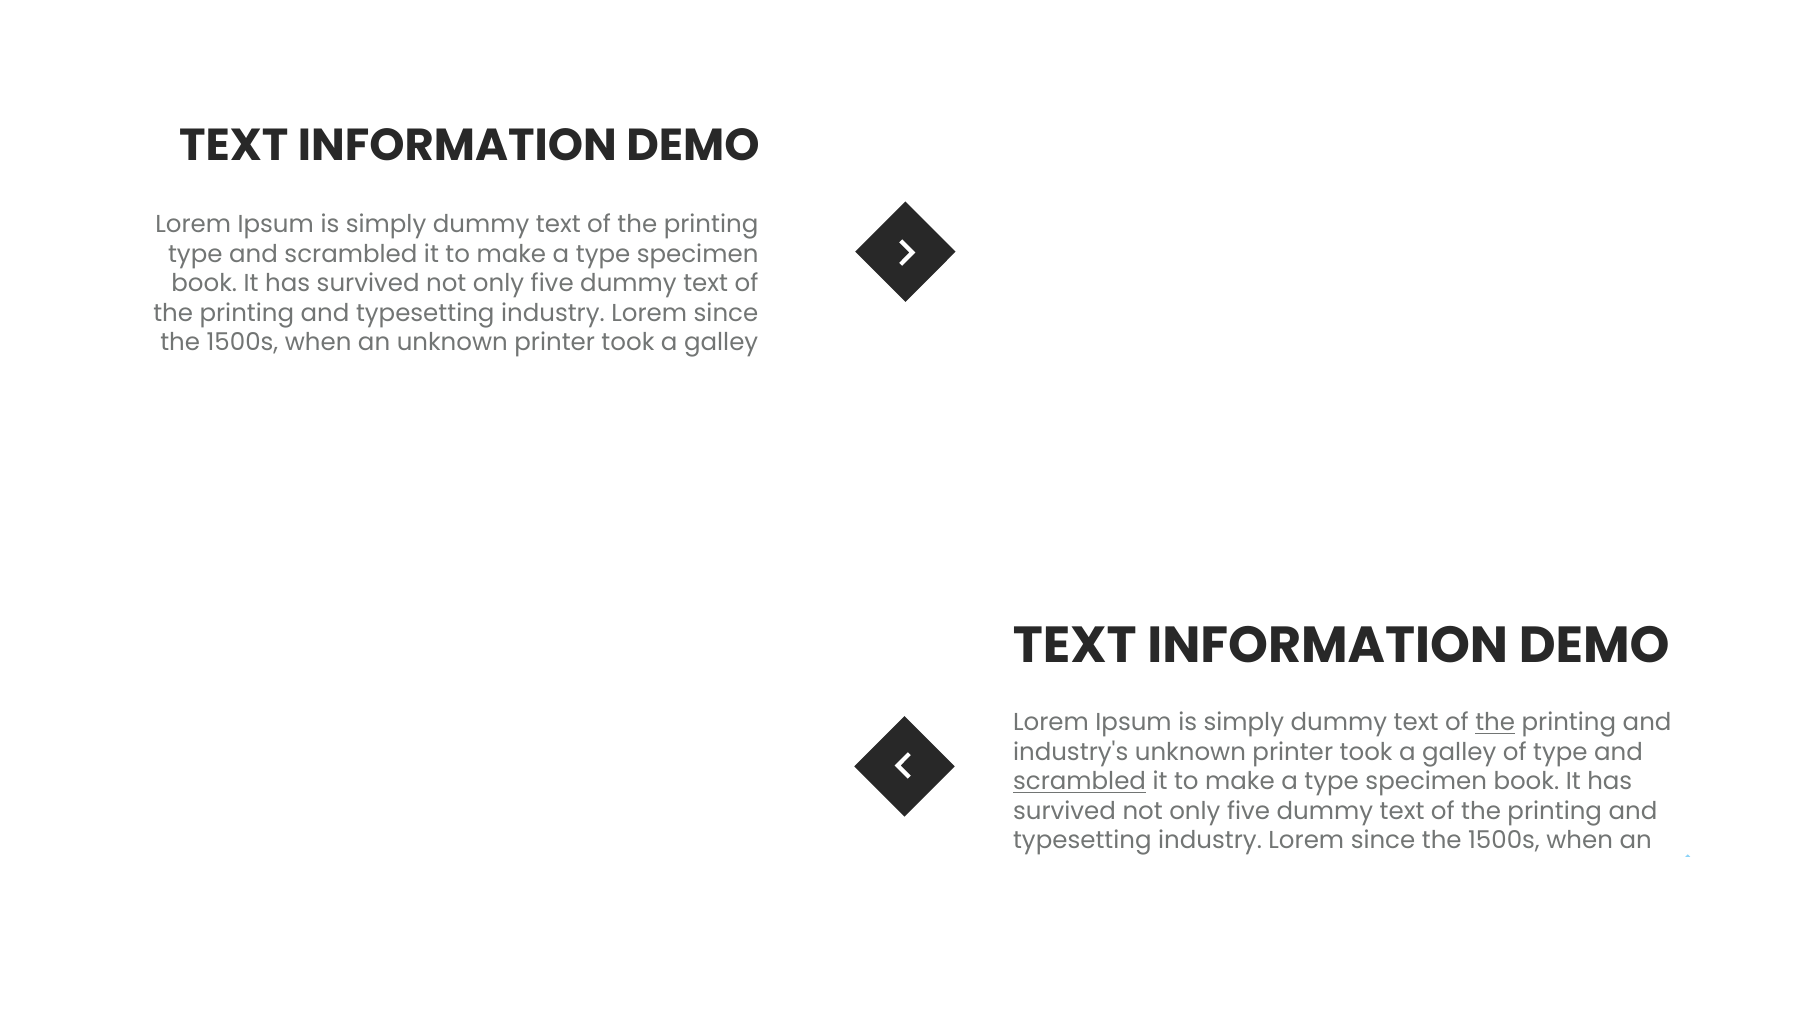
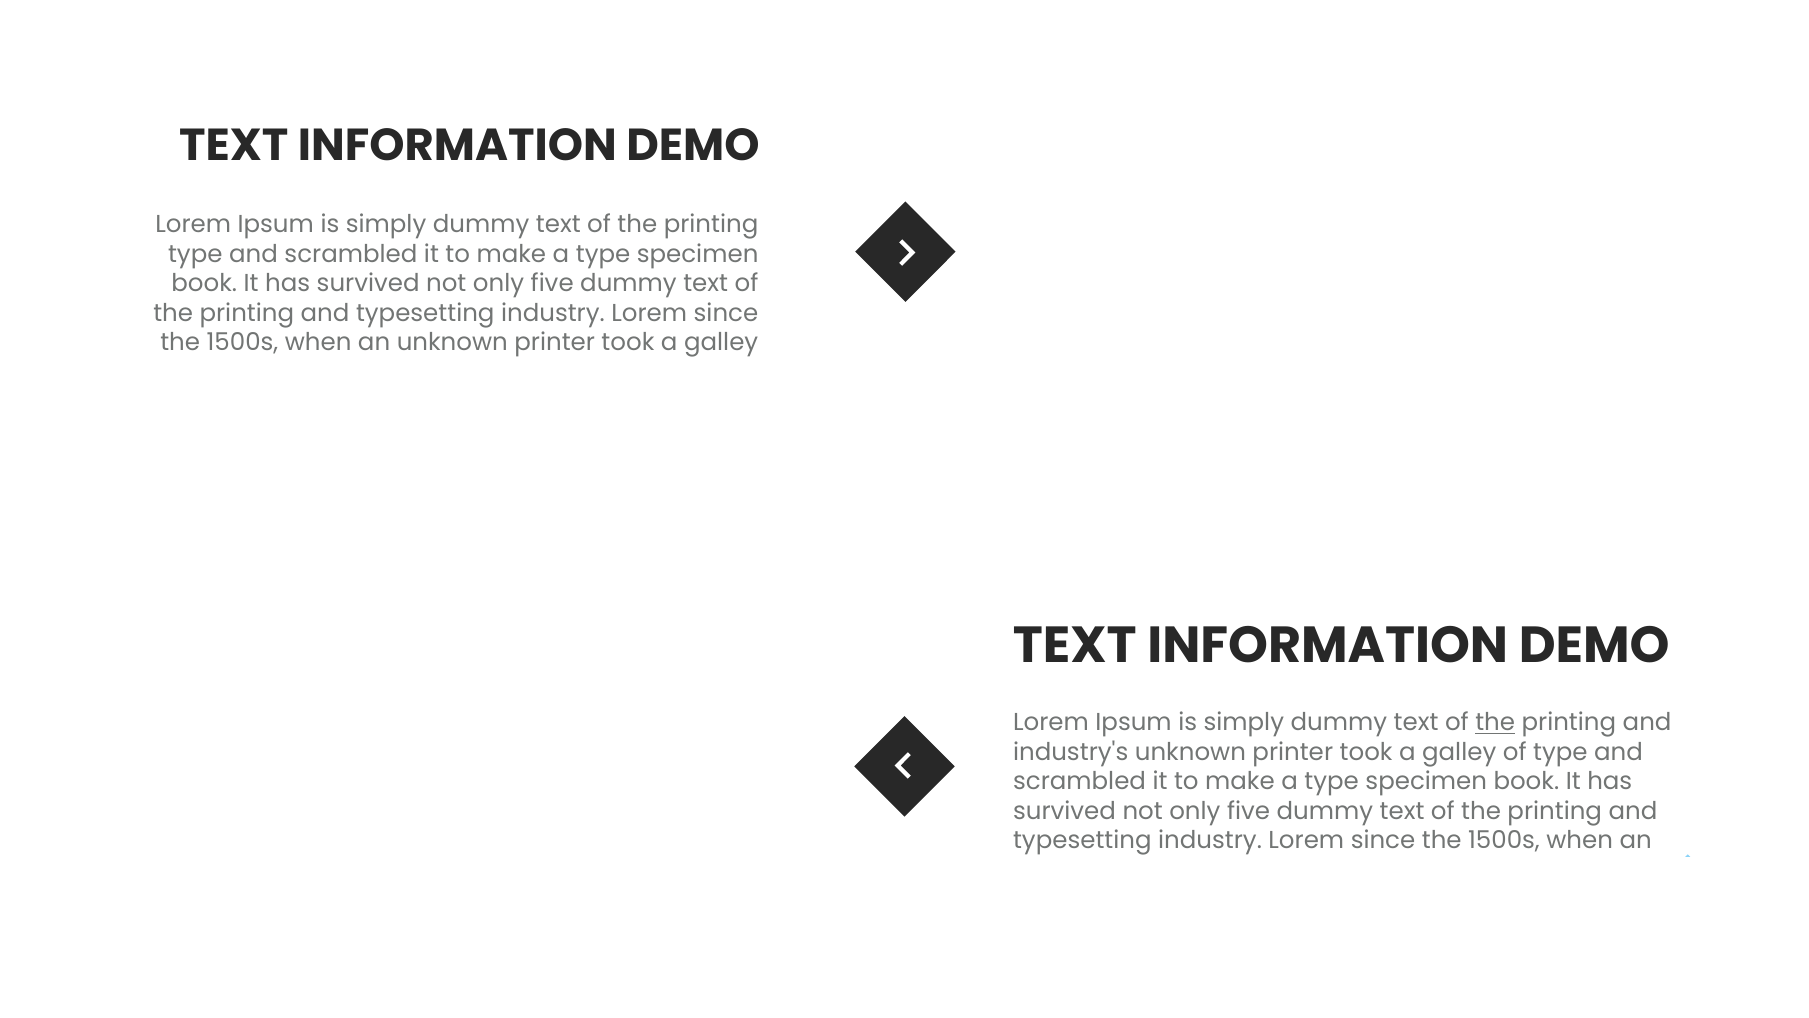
scrambled underline: present -> none (1080, 782)
